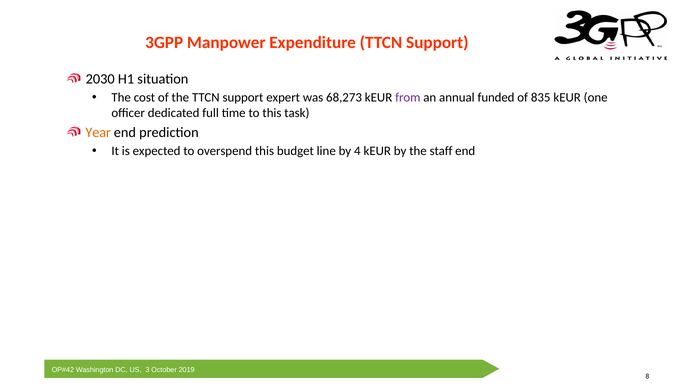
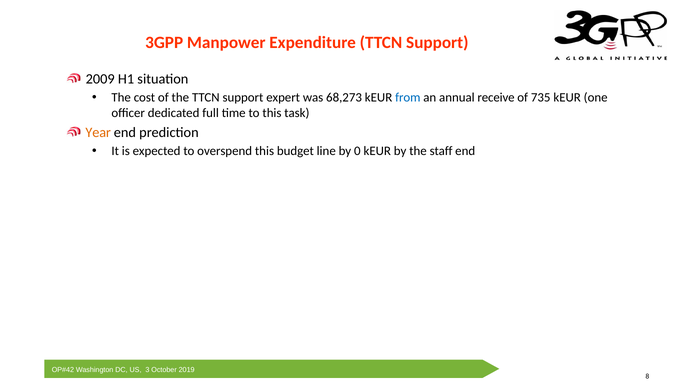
2030: 2030 -> 2009 (100, 79)
from colour: purple -> blue (408, 97)
funded: funded -> receive (496, 97)
835: 835 -> 735 (541, 97)
4: 4 -> 0 (357, 151)
